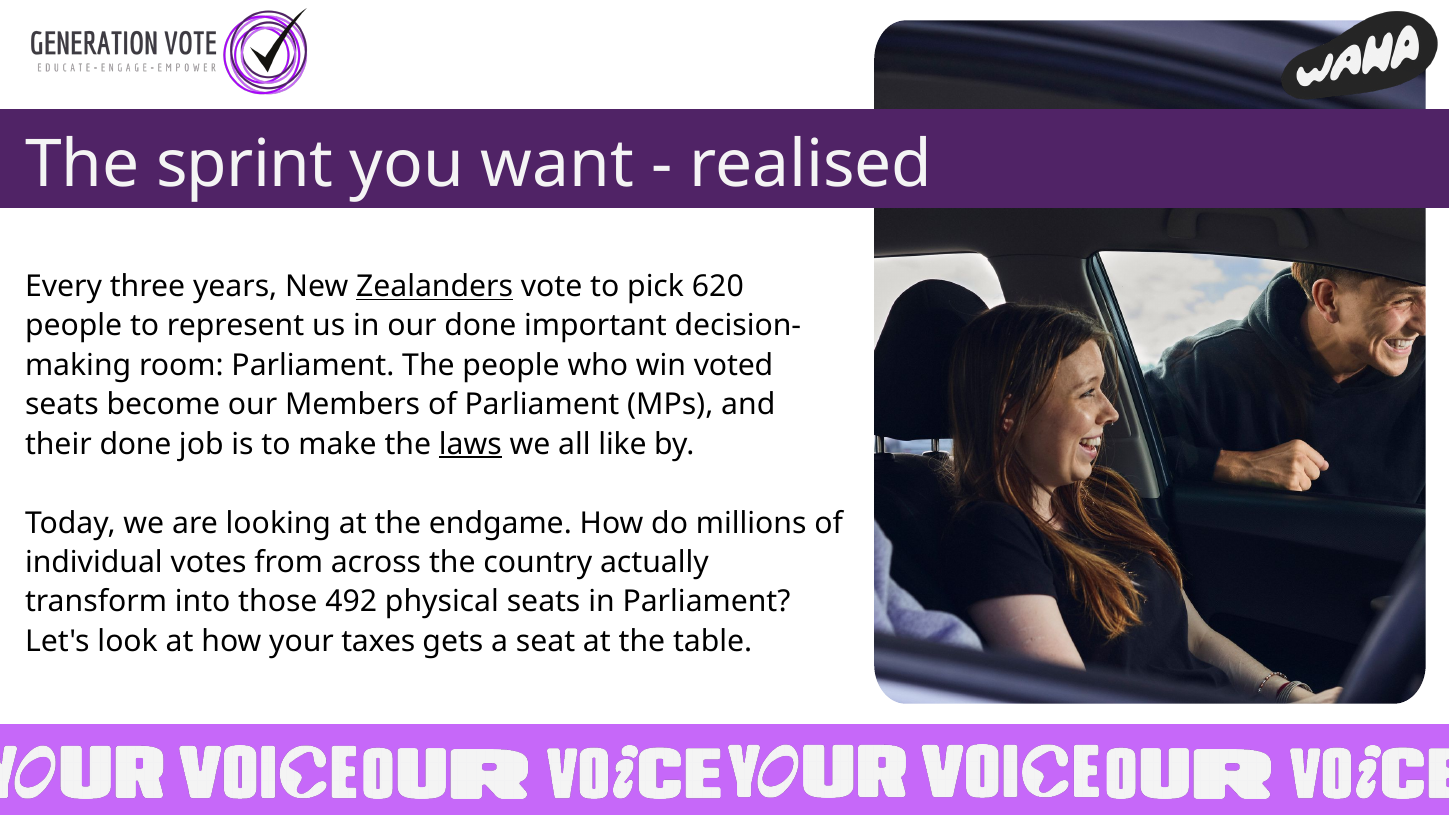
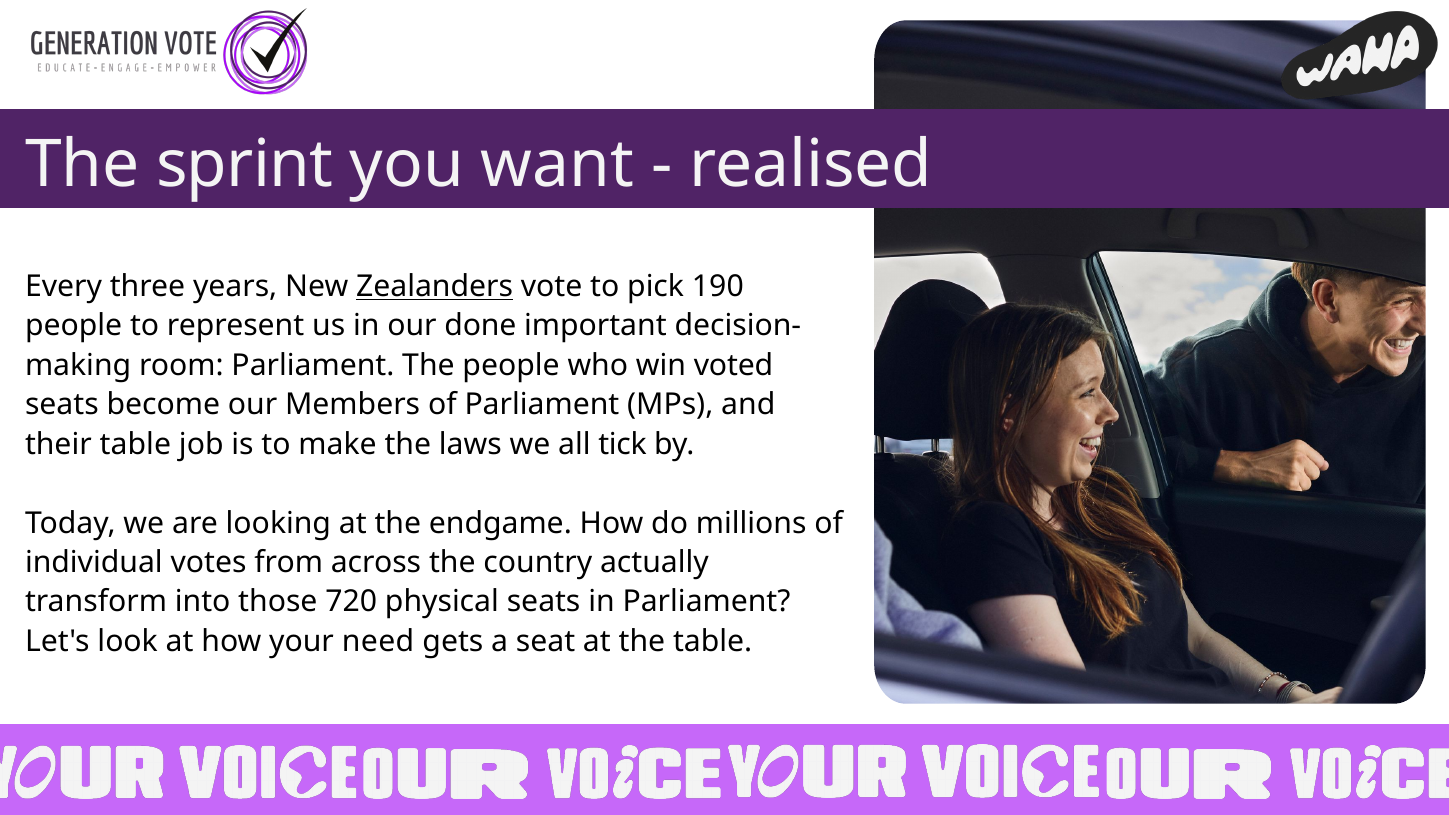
620: 620 -> 190 (718, 286)
their done: done -> table (135, 444)
laws underline: present -> none (470, 444)
like: like -> tick (623, 444)
492: 492 -> 720 (351, 602)
taxes: taxes -> need (378, 642)
